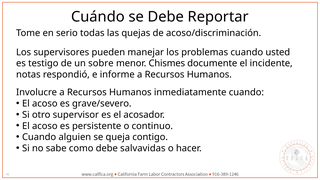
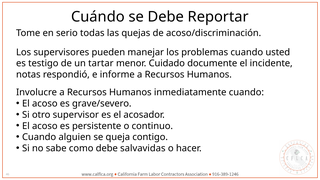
sobre: sobre -> tartar (101, 63)
Chismes: Chismes -> Cuidado (167, 63)
